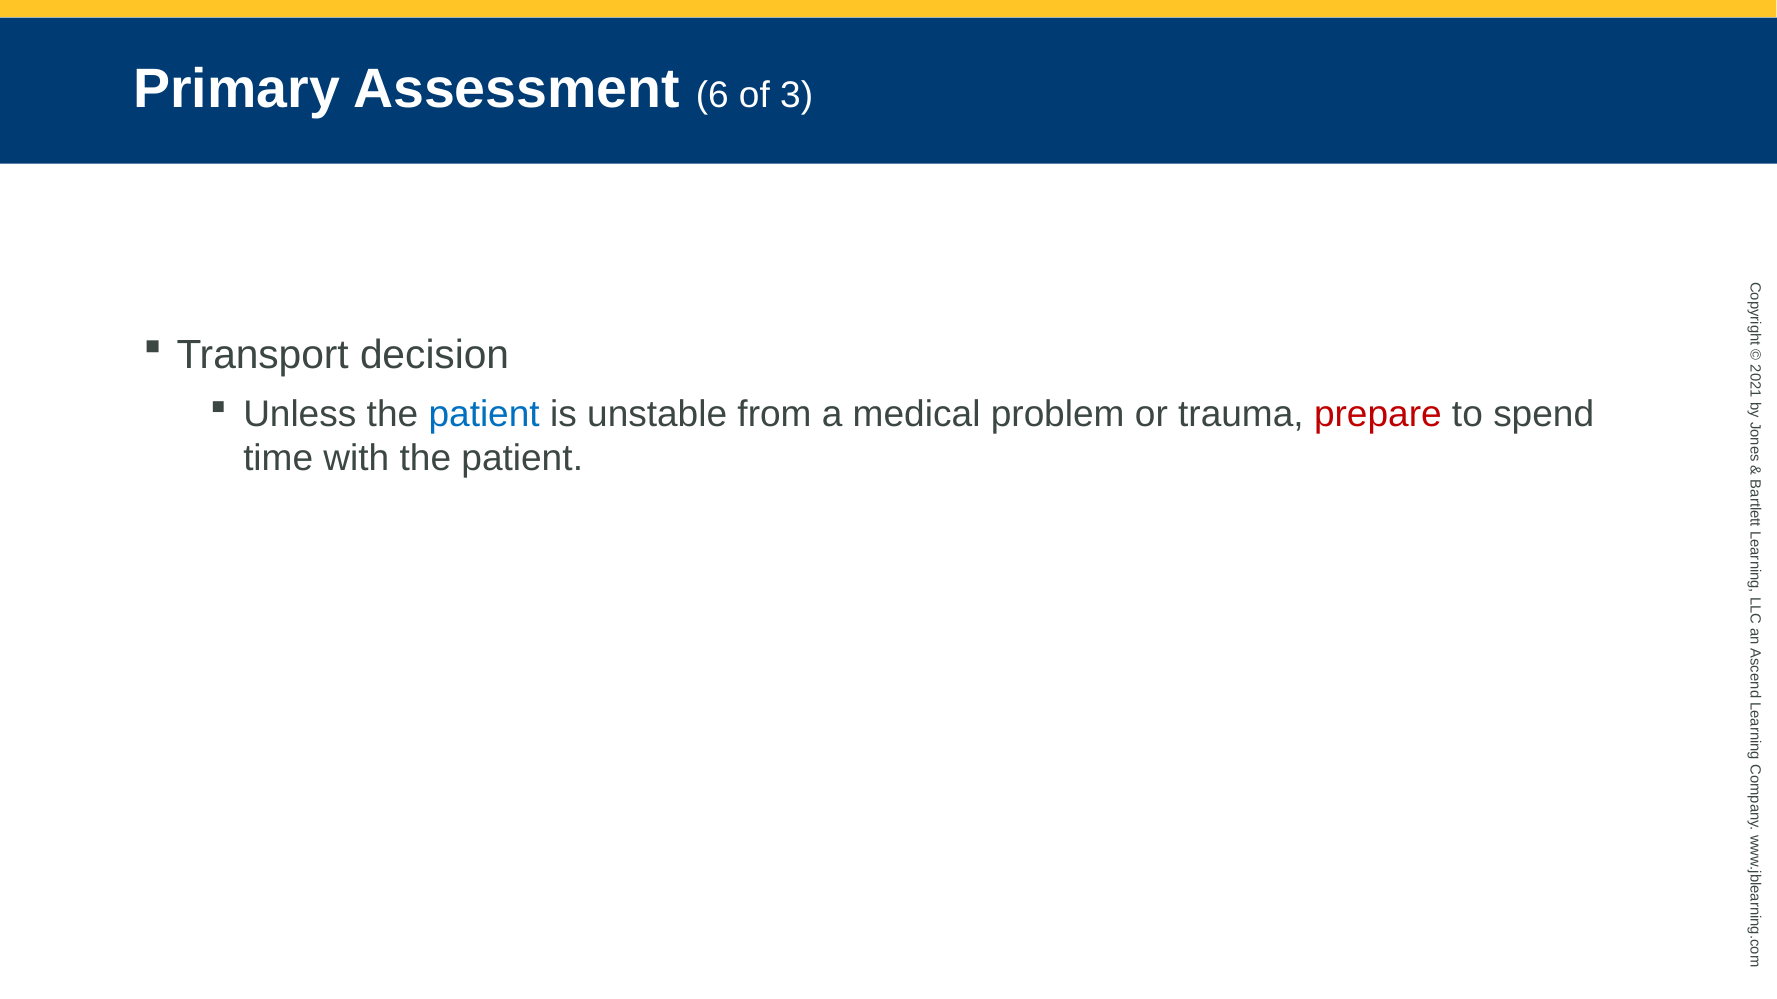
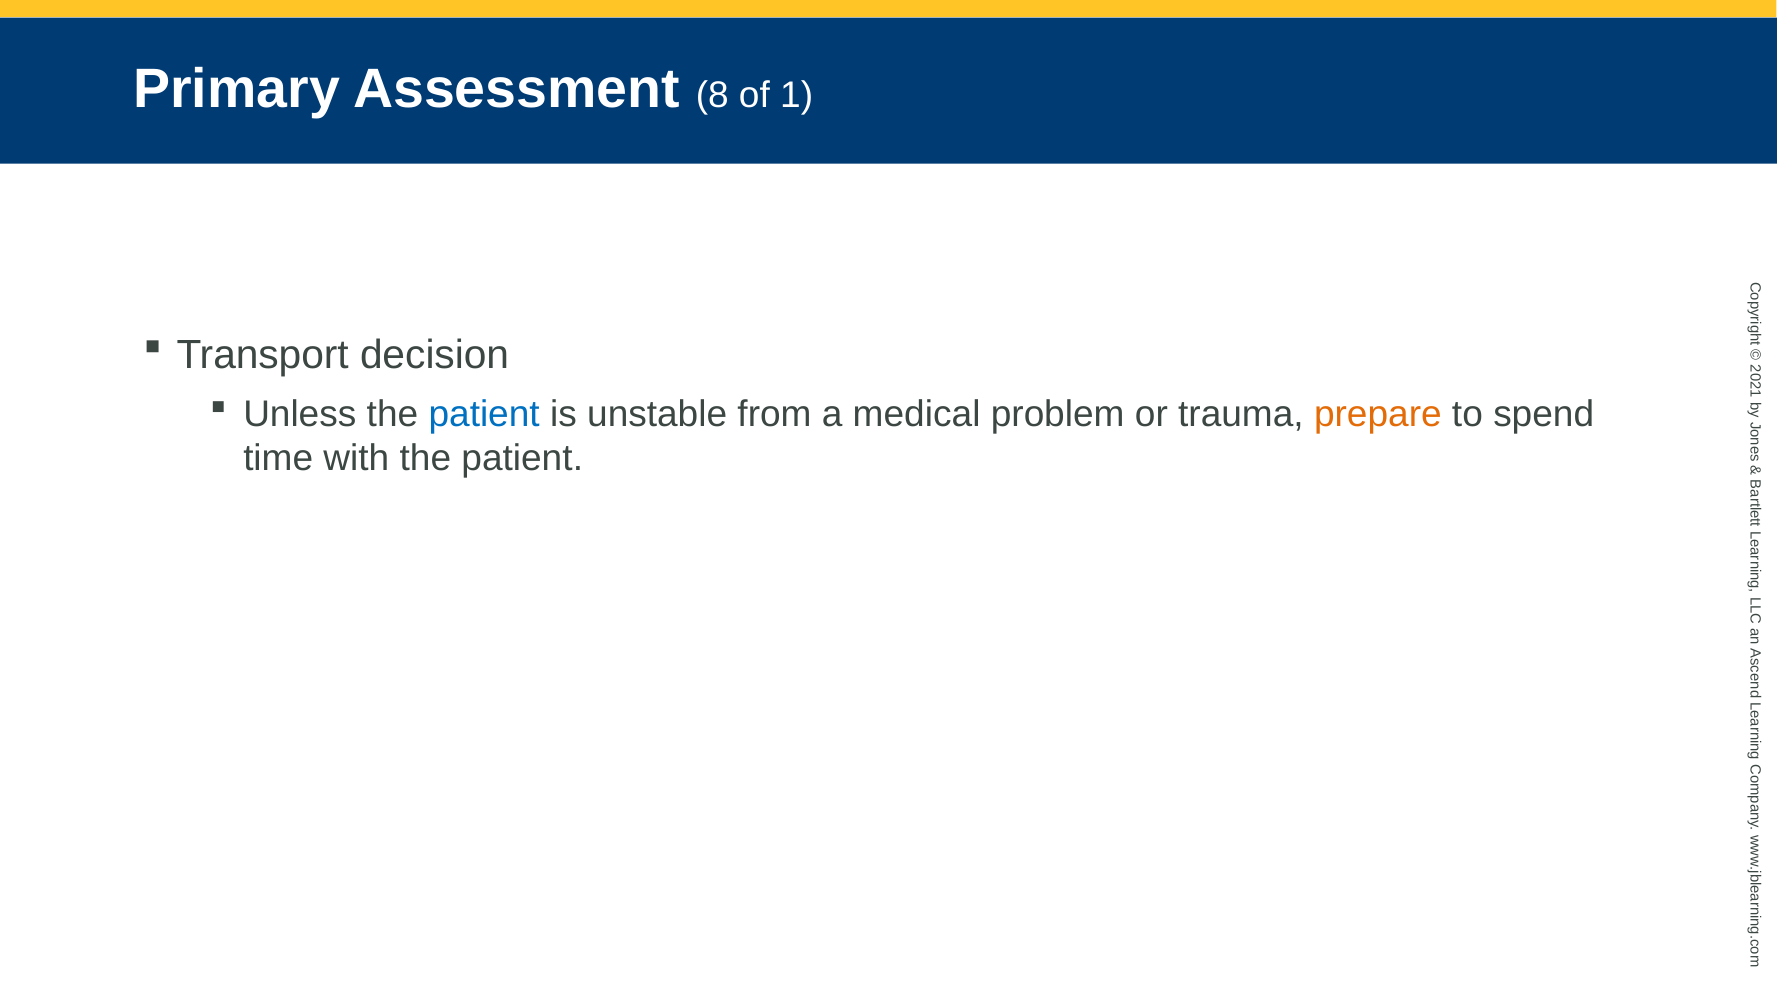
6: 6 -> 8 (712, 95)
of 3: 3 -> 1 (797, 95)
prepare colour: red -> orange (1378, 414)
